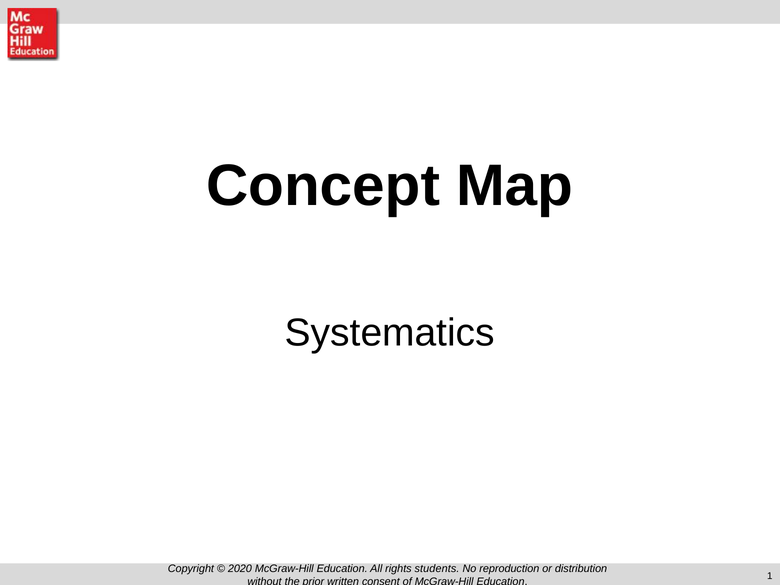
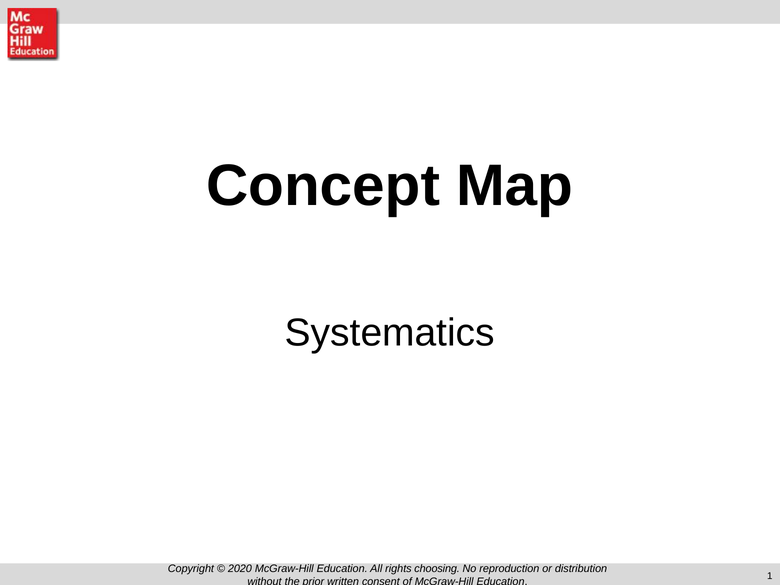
students: students -> choosing (437, 568)
